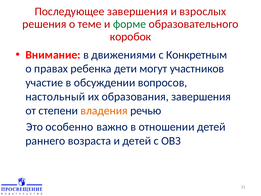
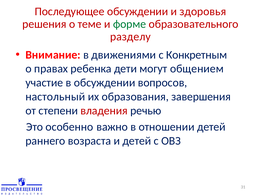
Последующее завершения: завершения -> обсуждении (138, 12)
взрослых: взрослых -> здоровья (203, 12)
коробок: коробок -> разделу (130, 37)
участников: участников -> общением (197, 69)
владения colour: orange -> red (104, 110)
